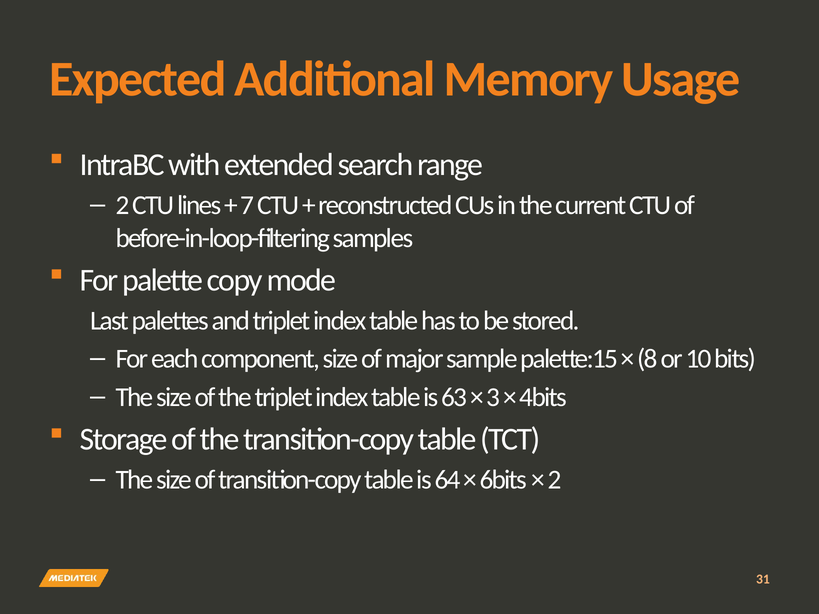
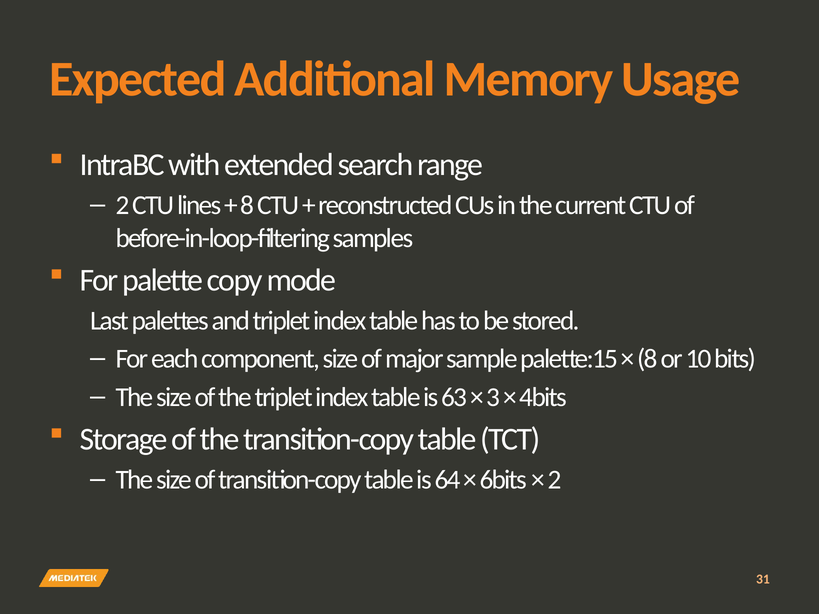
7: 7 -> 8 (247, 205)
